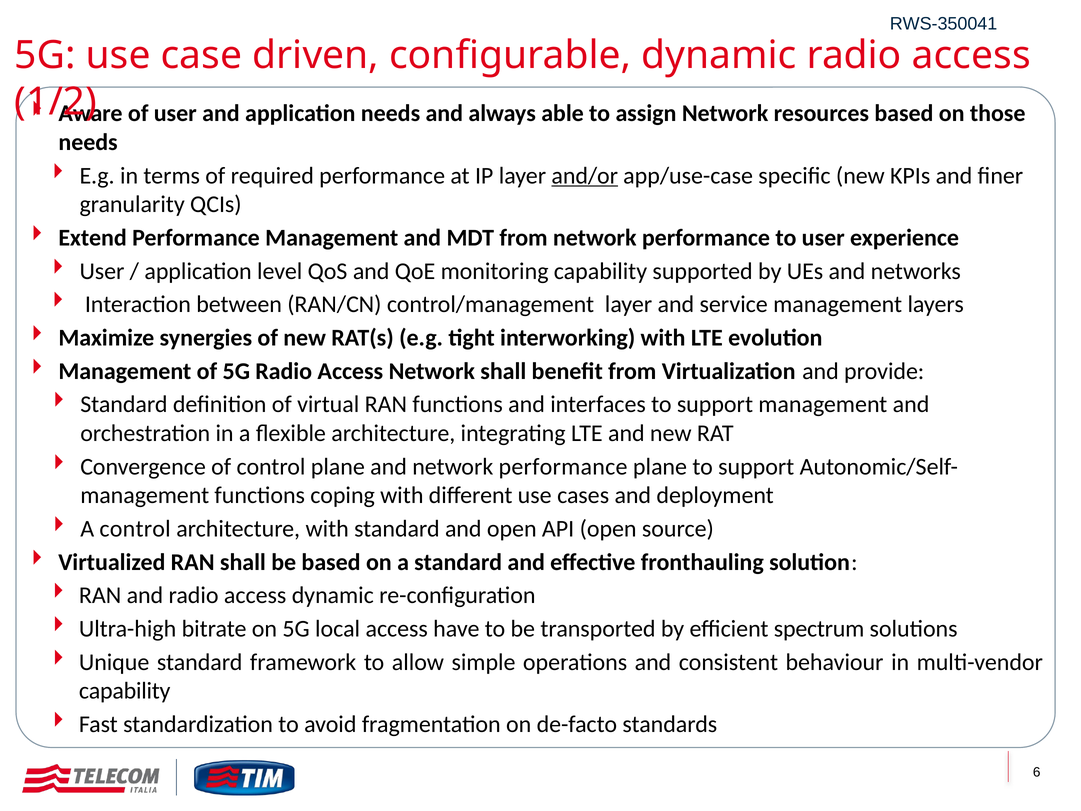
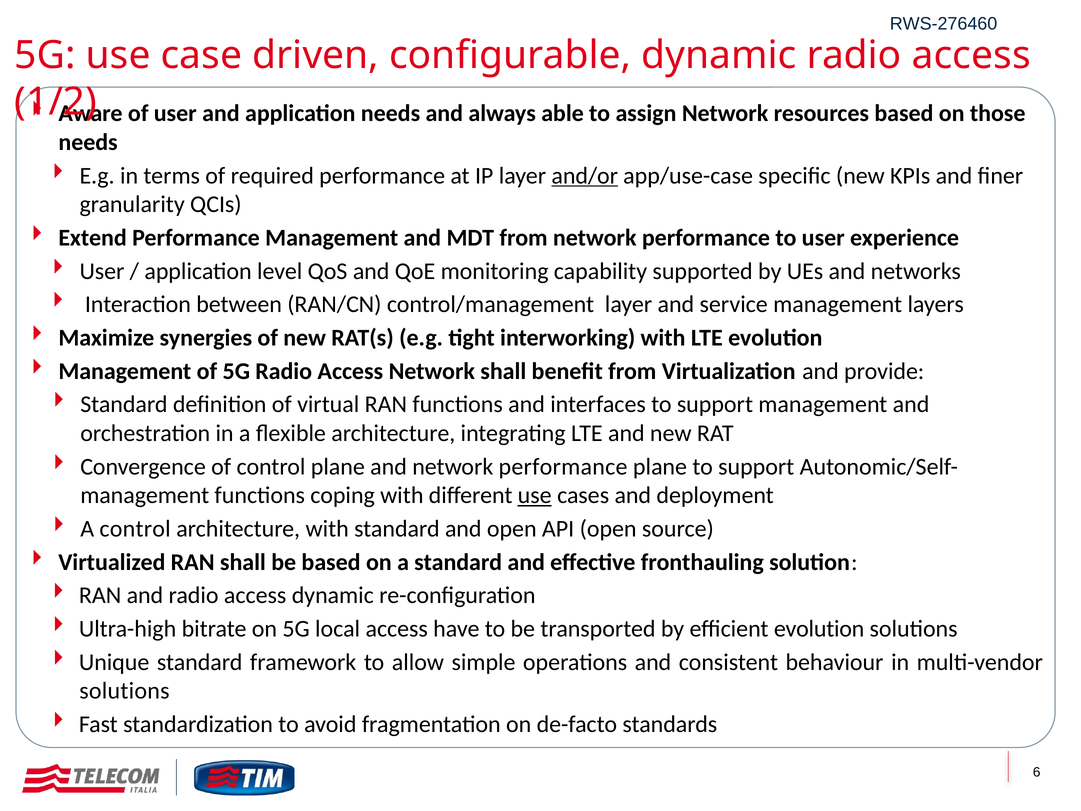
RWS-350041: RWS-350041 -> RWS-276460 (944, 24)
use underline: none -> present (535, 495)
efficient spectrum: spectrum -> evolution (819, 629)
capability: capability -> solutions (124, 691)
